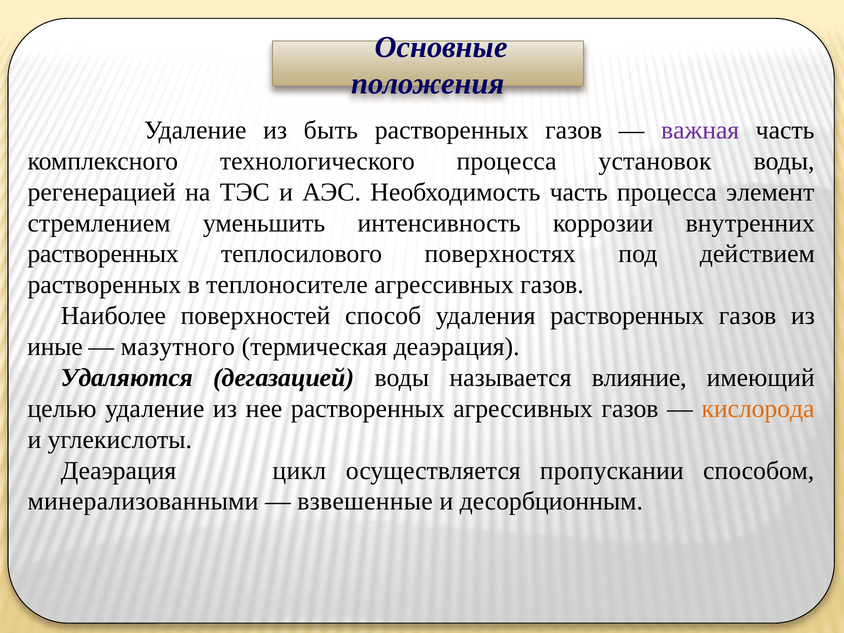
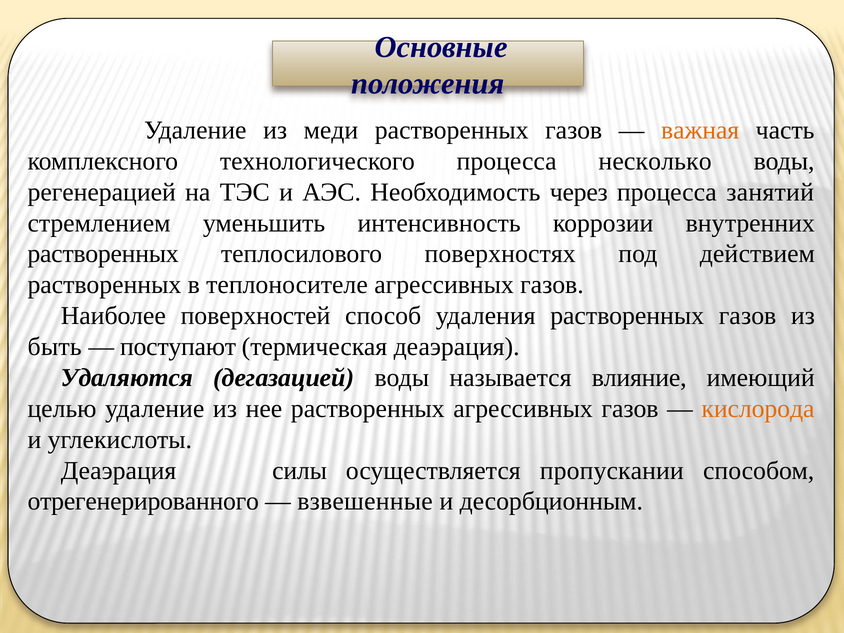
быть: быть -> меди (331, 130)
важная colour: purple -> orange (700, 130)
установок: установок -> несколько (655, 161)
Необходимость часть: часть -> через (579, 192)
элемент: элемент -> занятий (770, 192)
иные: иные -> быть (55, 347)
мазутного: мазутного -> поступают (178, 347)
цикл: цикл -> силы (300, 471)
минерализованными: минерализованными -> отрегенерированного (143, 501)
